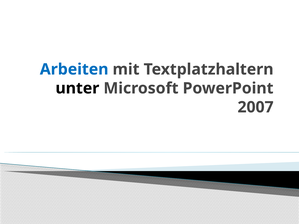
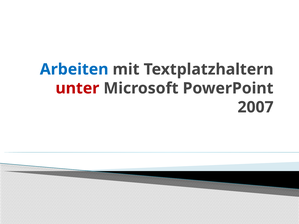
unter colour: black -> red (77, 88)
